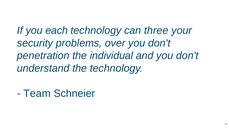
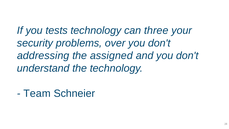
each: each -> tests (57, 30)
penetration: penetration -> addressing (43, 56)
individual: individual -> assigned (111, 56)
